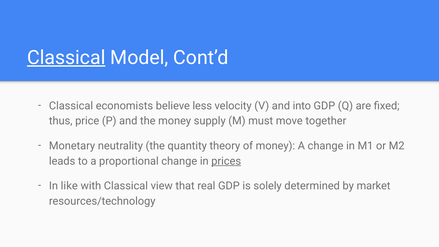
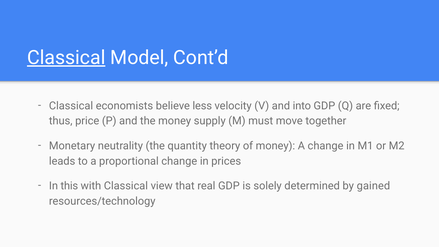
prices underline: present -> none (226, 161)
like: like -> this (69, 186)
market: market -> gained (373, 186)
